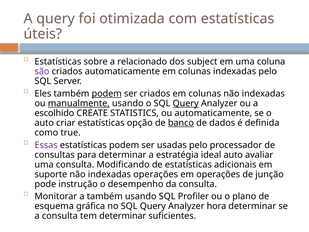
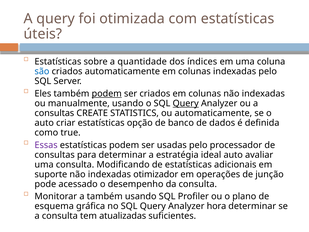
relacionado: relacionado -> quantidade (142, 62)
subject: subject -> índices (202, 62)
são colour: purple -> blue (42, 71)
manualmente underline: present -> none (79, 103)
escolhido: escolhido -> consultas (54, 113)
banco underline: present -> none (181, 123)
indexadas operações: operações -> otimizador (156, 174)
instrução: instrução -> acessado (78, 184)
tem determinar: determinar -> atualizadas (123, 216)
